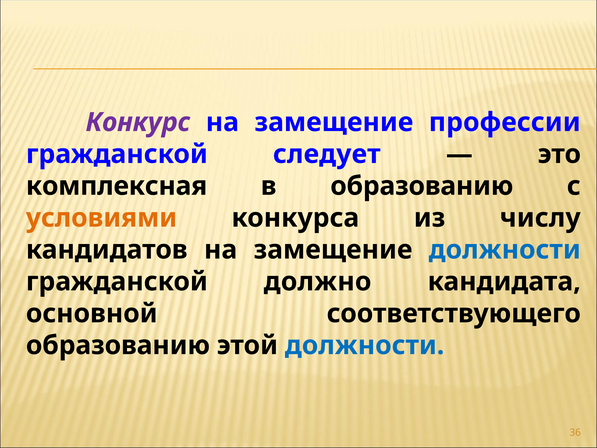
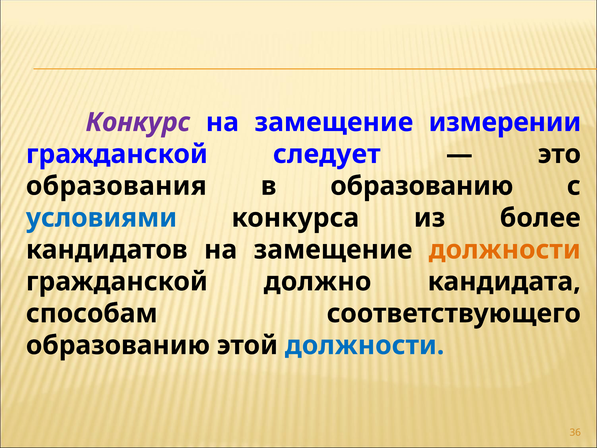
профессии: профессии -> измерении (505, 122)
комплексная: комплексная -> образования (116, 186)
условиями colour: orange -> blue (101, 218)
числу: числу -> более (540, 218)
должности colour: blue -> orange (505, 250)
основной: основной -> способам (92, 313)
